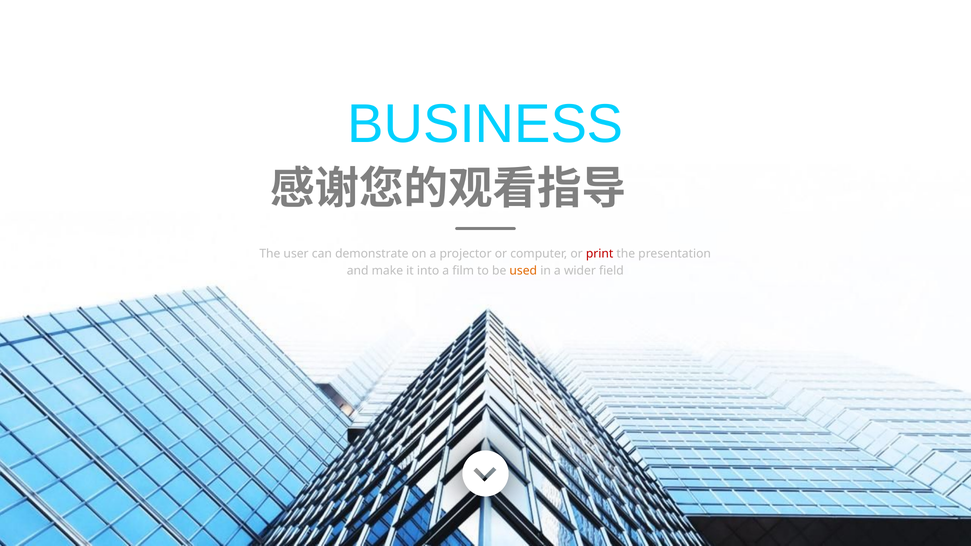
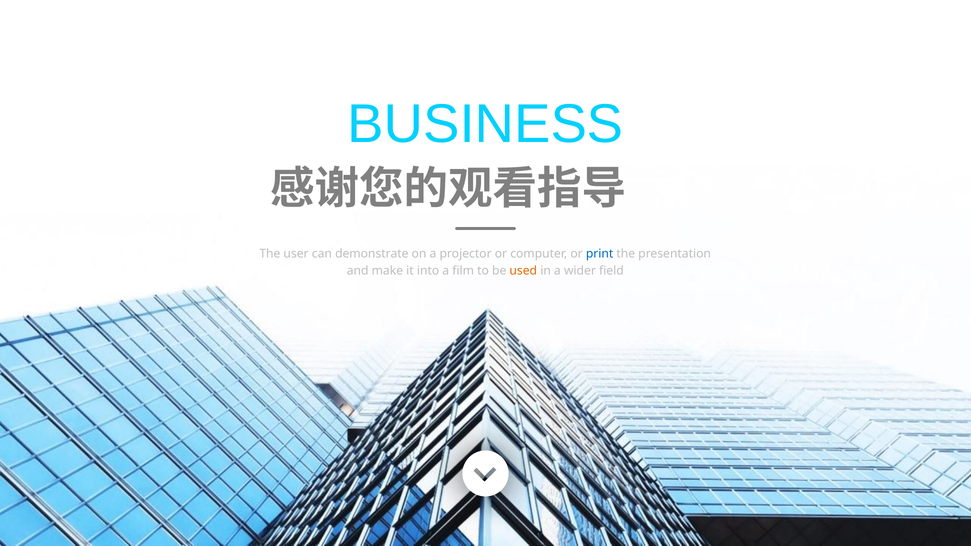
print colour: red -> blue (600, 254)
